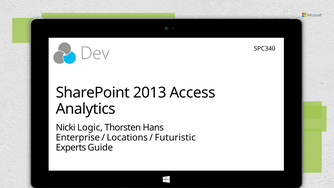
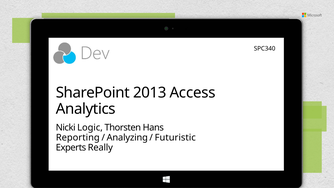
Enterprise: Enterprise -> Reporting (78, 138)
Locations: Locations -> Analyzing (127, 138)
Guide: Guide -> Really (100, 148)
